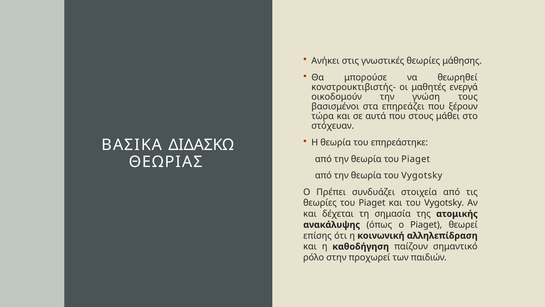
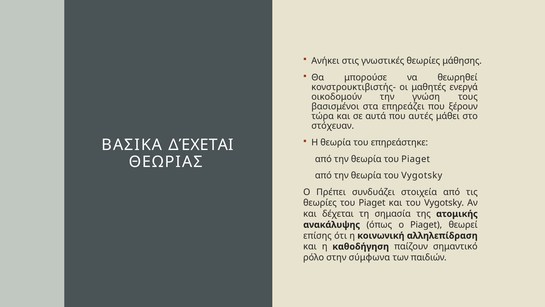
στους: στους -> αυτές (421, 116)
ΒΑΣΙΚΑ ΔΙΔΑΣΚΩ: ΔΙΔΑΣΚΩ -> ΔΈΧΕΤΑΙ (201, 145)
προχωρεί: προχωρεί -> σύμφωνα (369, 257)
